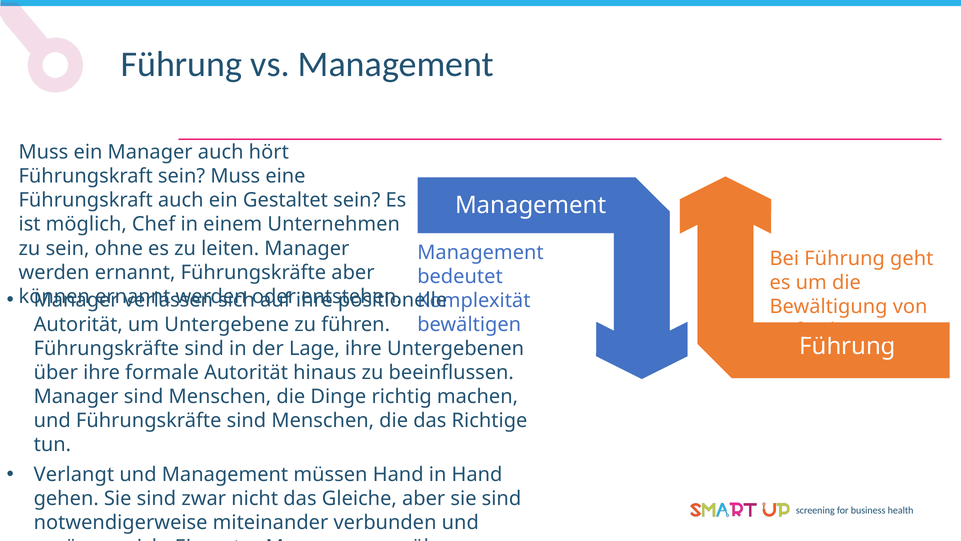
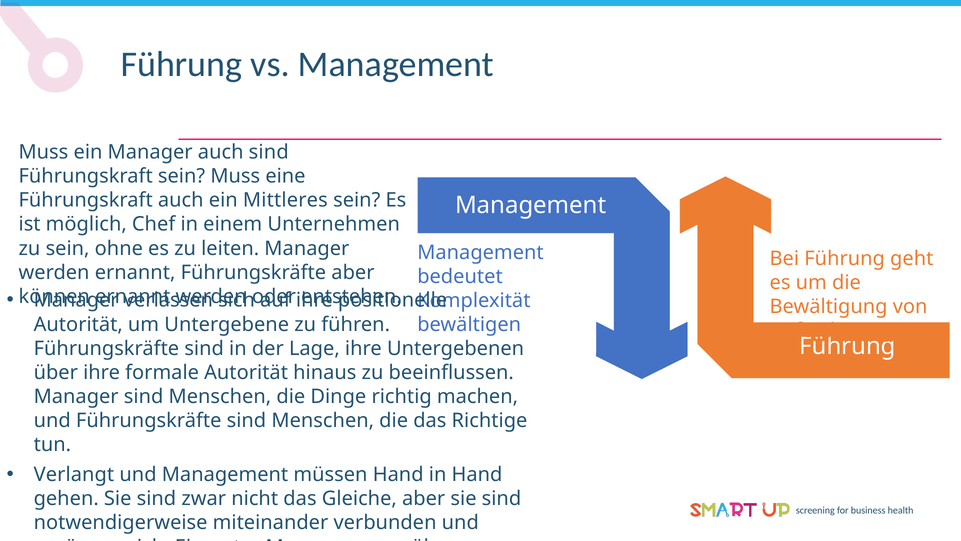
auch hört: hört -> sind (269, 152)
Gestaltet: Gestaltet -> Mittleres (285, 200)
